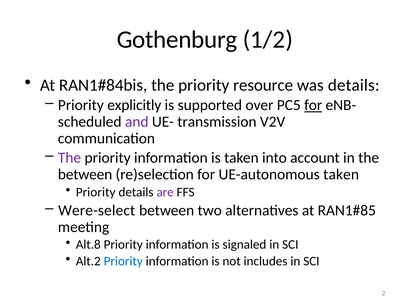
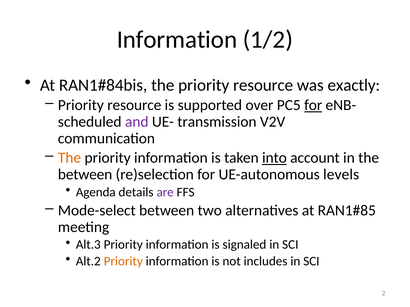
Gothenburg: Gothenburg -> Information (177, 40)
was details: details -> exactly (354, 85)
explicitly: explicitly -> resource (134, 105)
The colour: purple -> orange (70, 158)
into underline: none -> present (274, 158)
UE-autonomous taken: taken -> levels (341, 175)
Priority: Priority -> Agenda (96, 192)
Were-select: Were-select -> Mode-select (97, 211)
Alt.8: Alt.8 -> Alt.3 (88, 245)
Priority colour: blue -> orange (123, 262)
